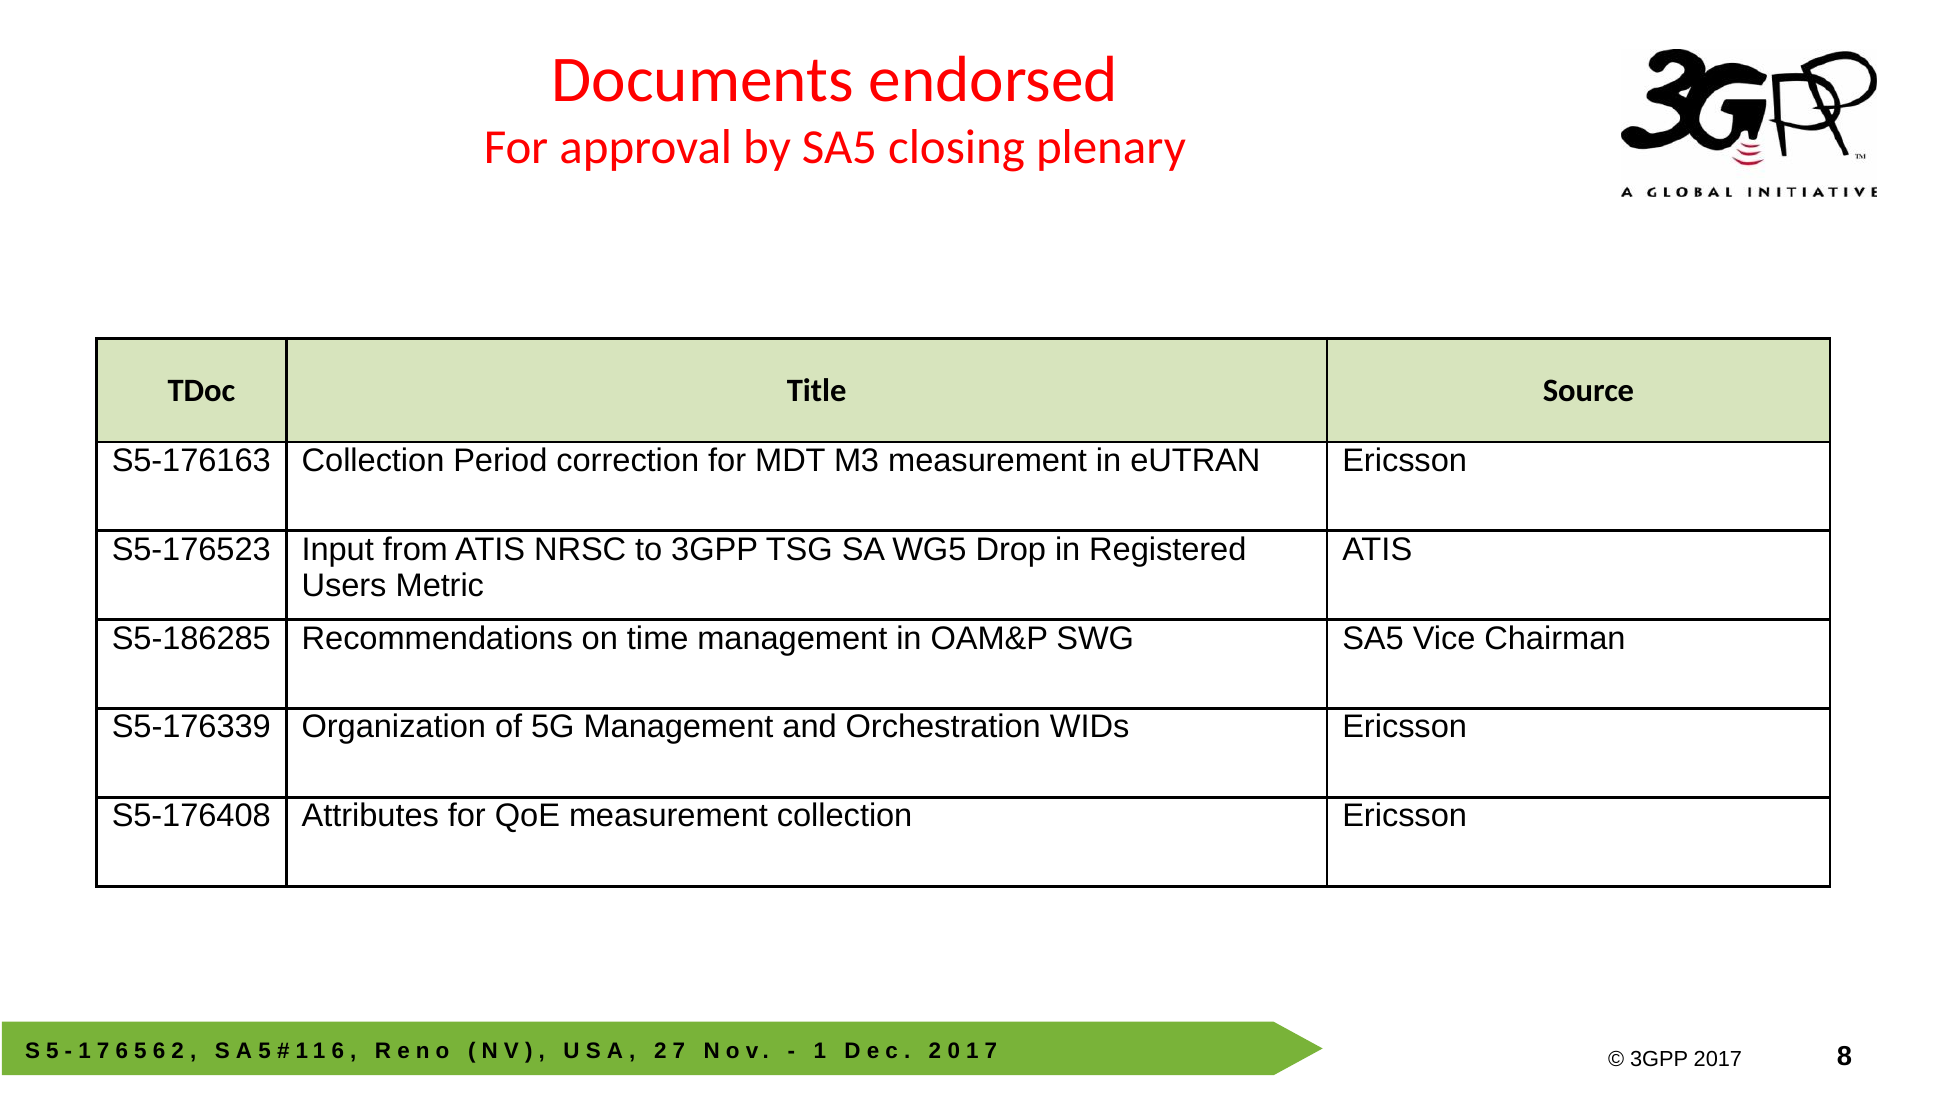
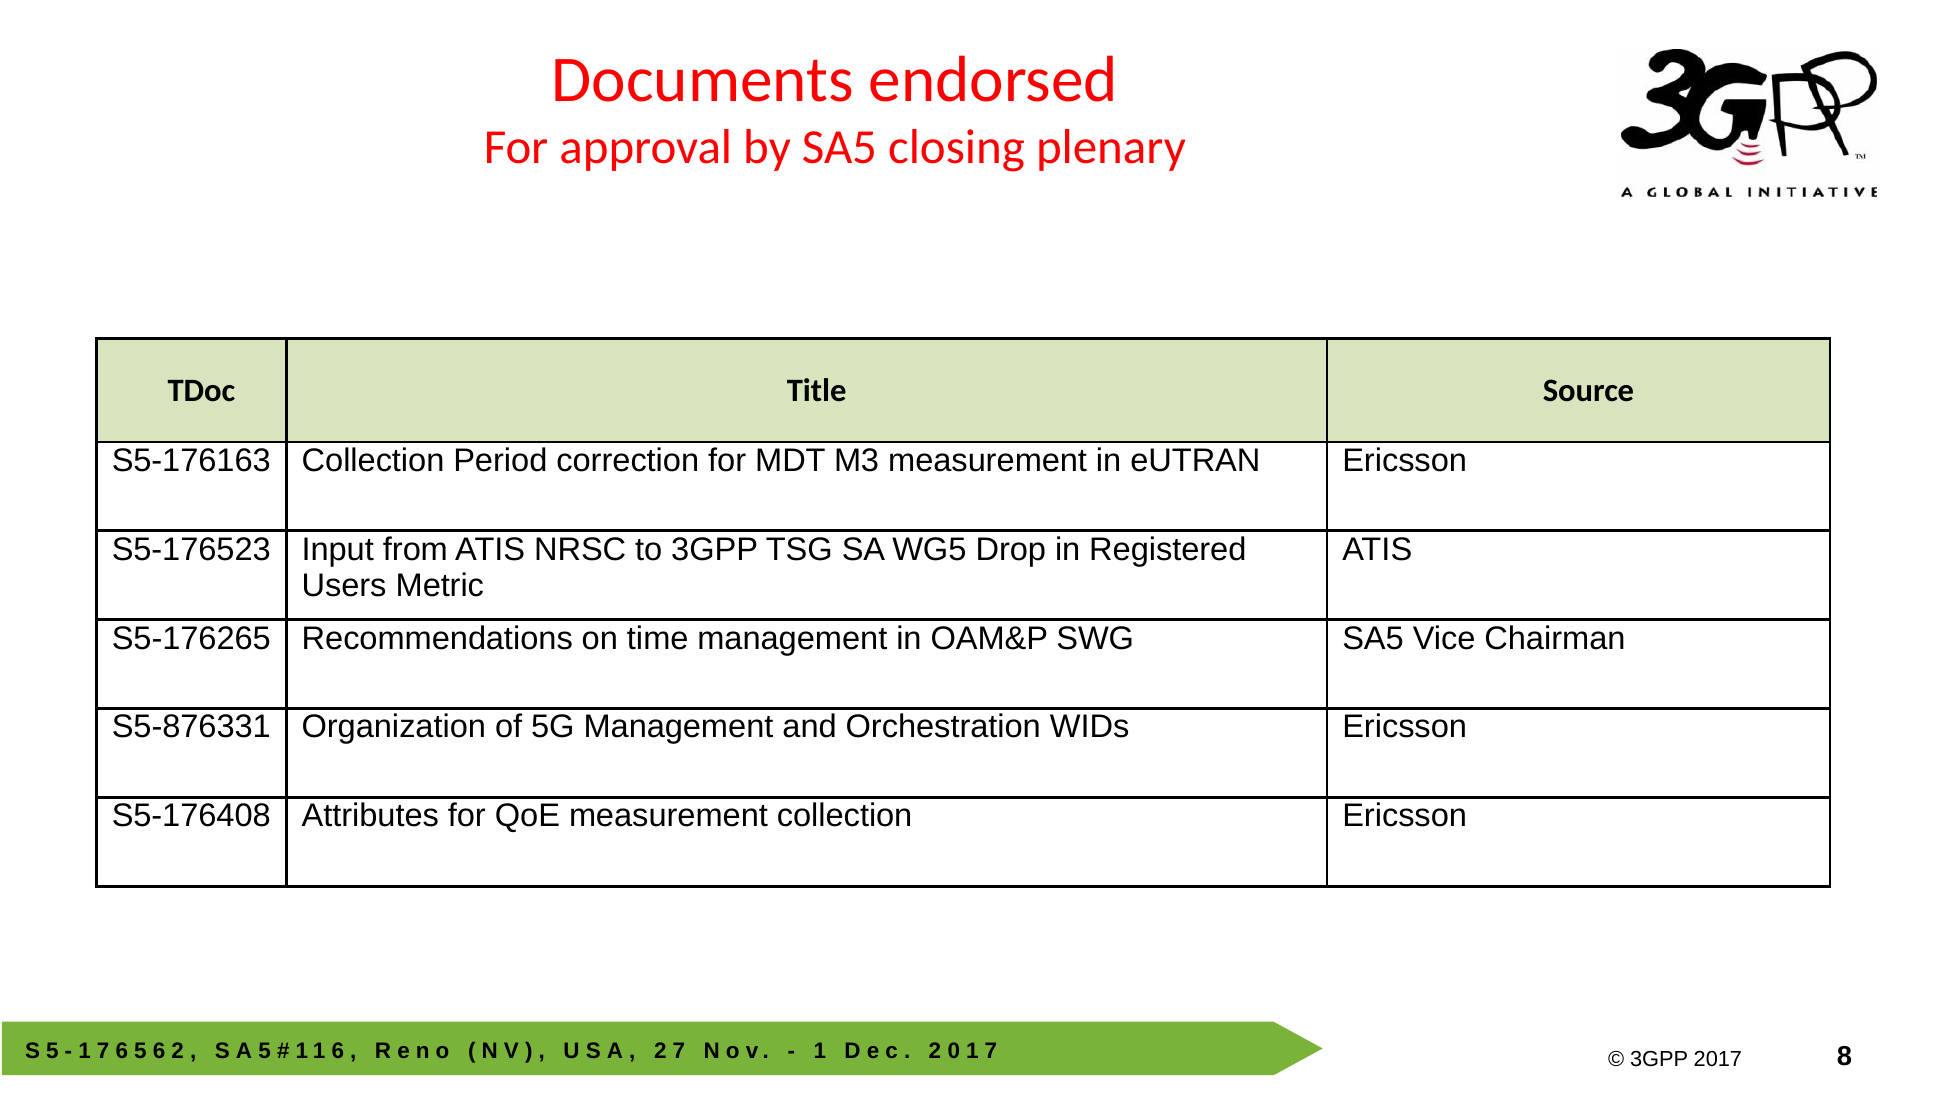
S5-186285: S5-186285 -> S5-176265 (191, 638)
S5-176339: S5-176339 -> S5-876331 (191, 727)
